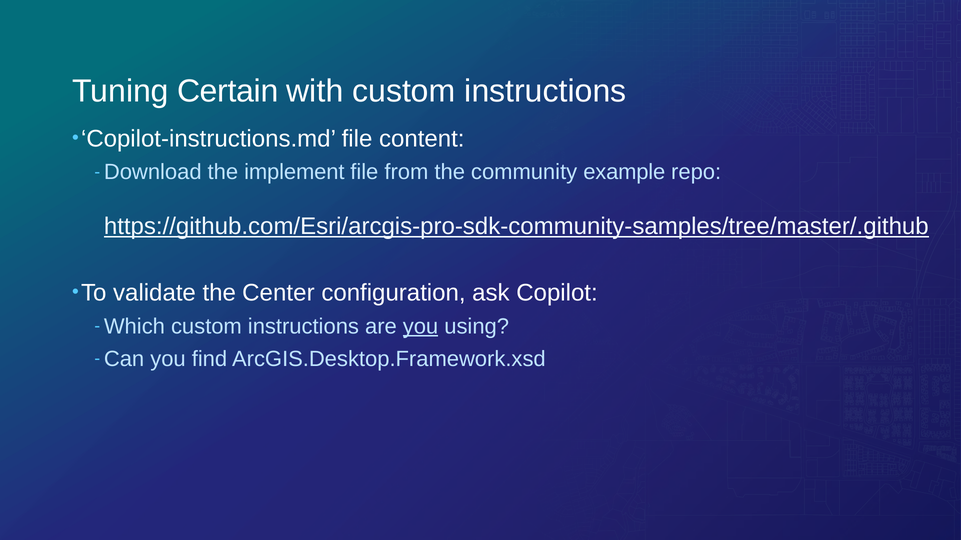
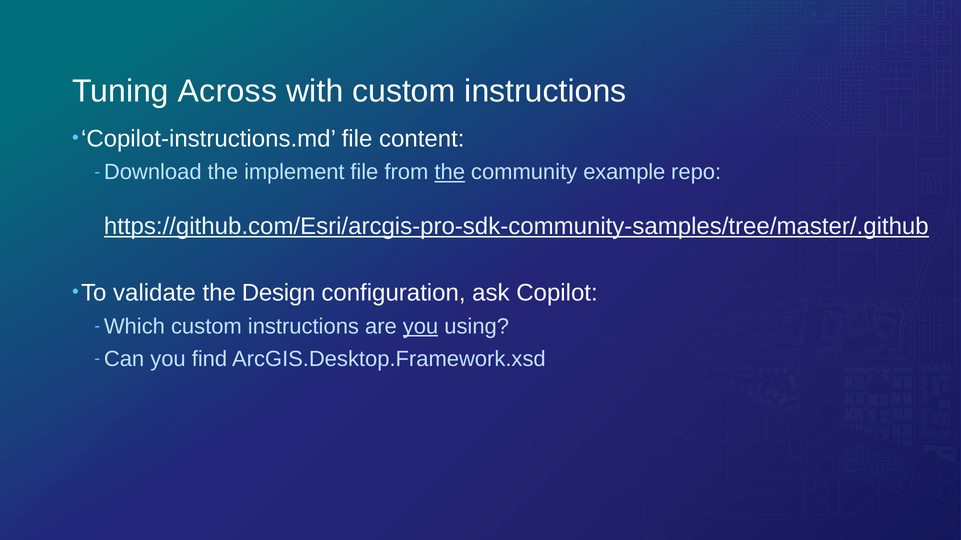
Certain: Certain -> Across (227, 91)
the underline: none -> present (450, 172)
Center: Center -> Design (279, 293)
